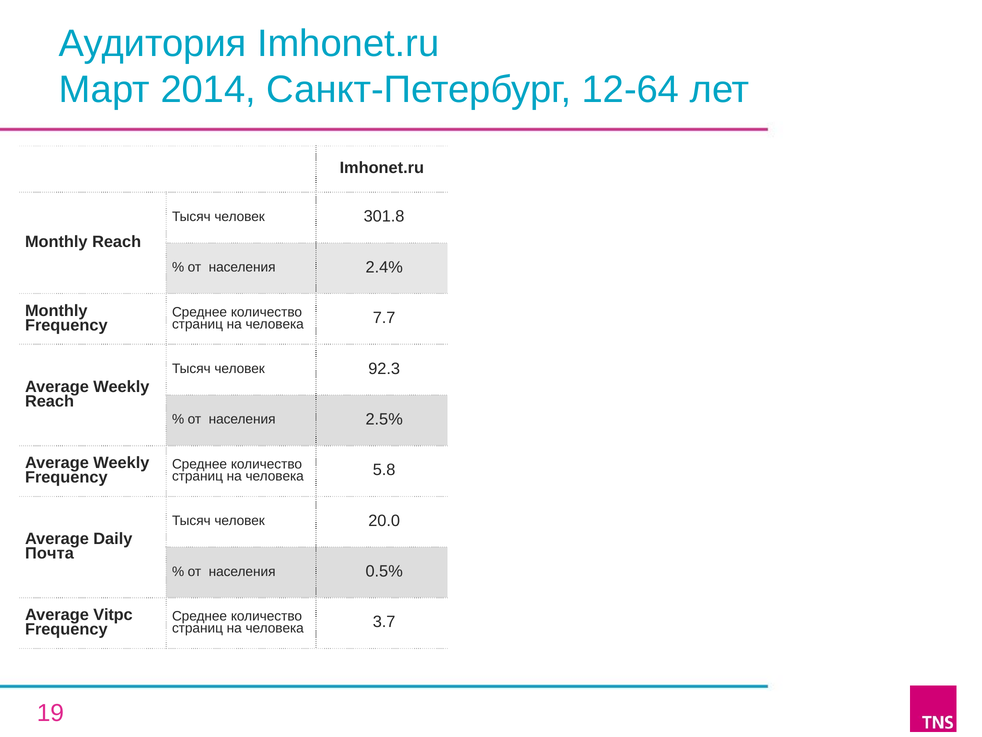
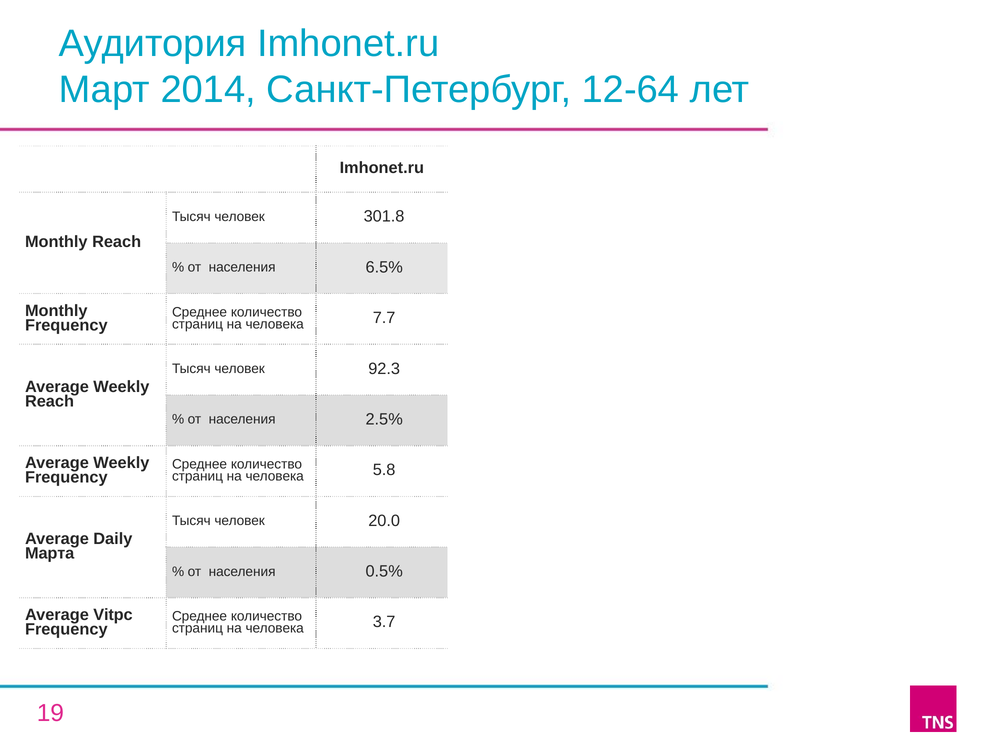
2.4%: 2.4% -> 6.5% (384, 267)
Почта: Почта -> Марта (50, 553)
